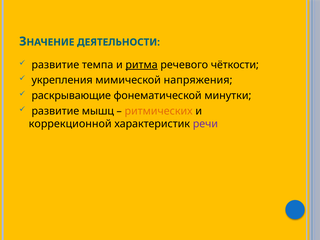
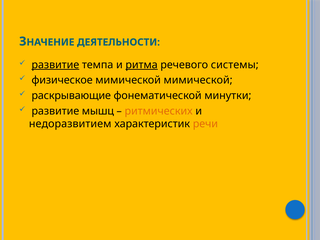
развитие underline: none -> present (55, 65)
чёткости: чёткости -> системы (235, 65)
укрепления: укрепления -> физическое (62, 80)
мимической напряжения: напряжения -> мимической (198, 80)
коррекционной: коррекционной -> недоразвитием (70, 124)
речи colour: purple -> orange (205, 124)
